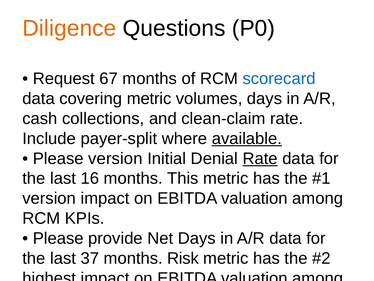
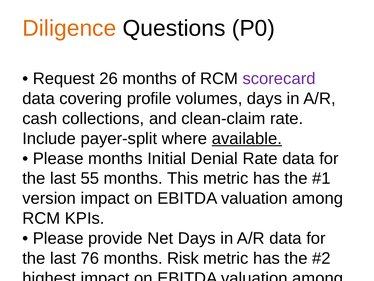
67: 67 -> 26 (109, 78)
scorecard colour: blue -> purple (279, 78)
covering metric: metric -> profile (149, 98)
Please version: version -> months (115, 158)
Rate underline: present -> none (260, 158)
16: 16 -> 55 (90, 178)
37: 37 -> 76 (90, 258)
